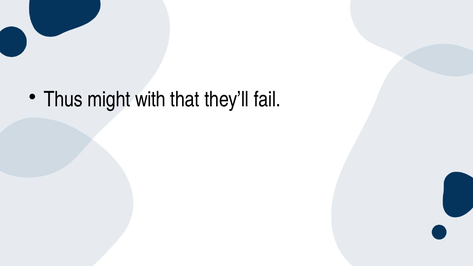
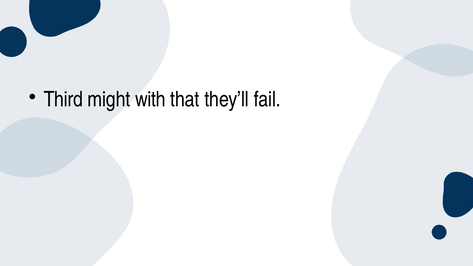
Thus: Thus -> Third (63, 100)
